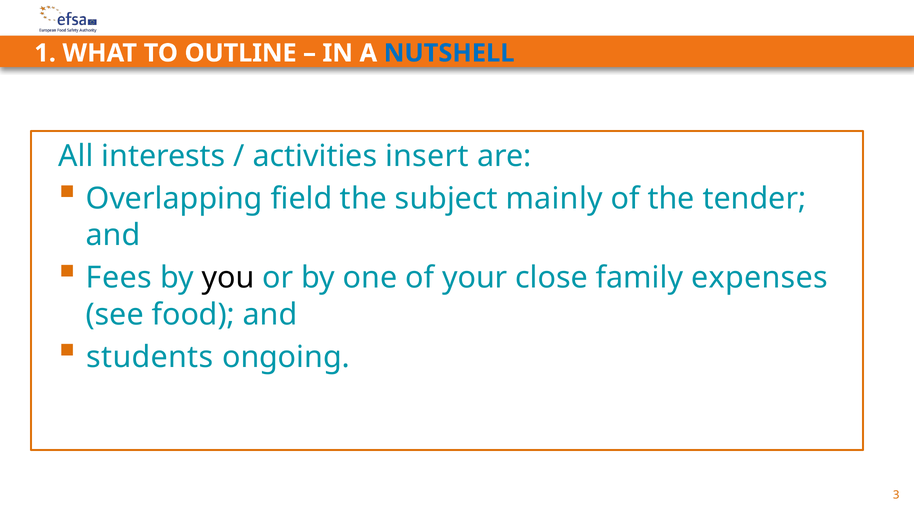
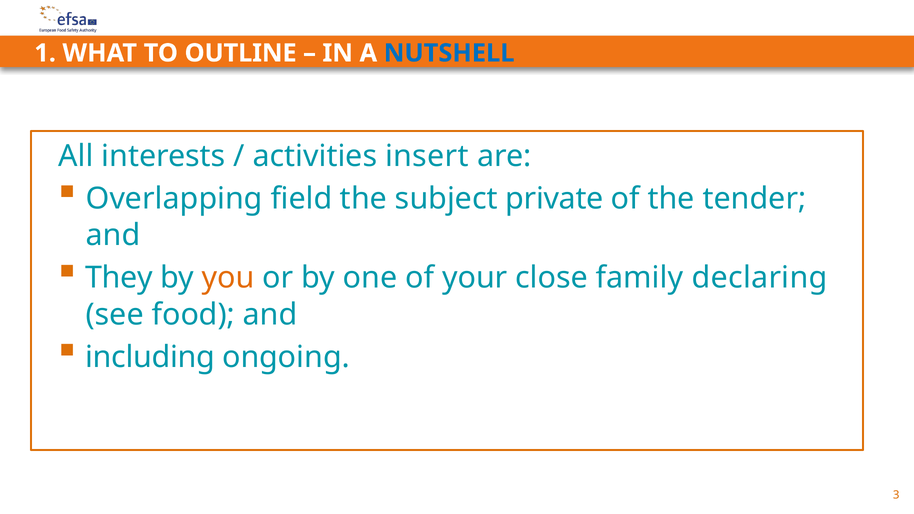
mainly: mainly -> private (554, 199)
Fees: Fees -> They (119, 278)
you colour: black -> orange (228, 278)
expenses: expenses -> declaring (760, 278)
students: students -> including (150, 357)
